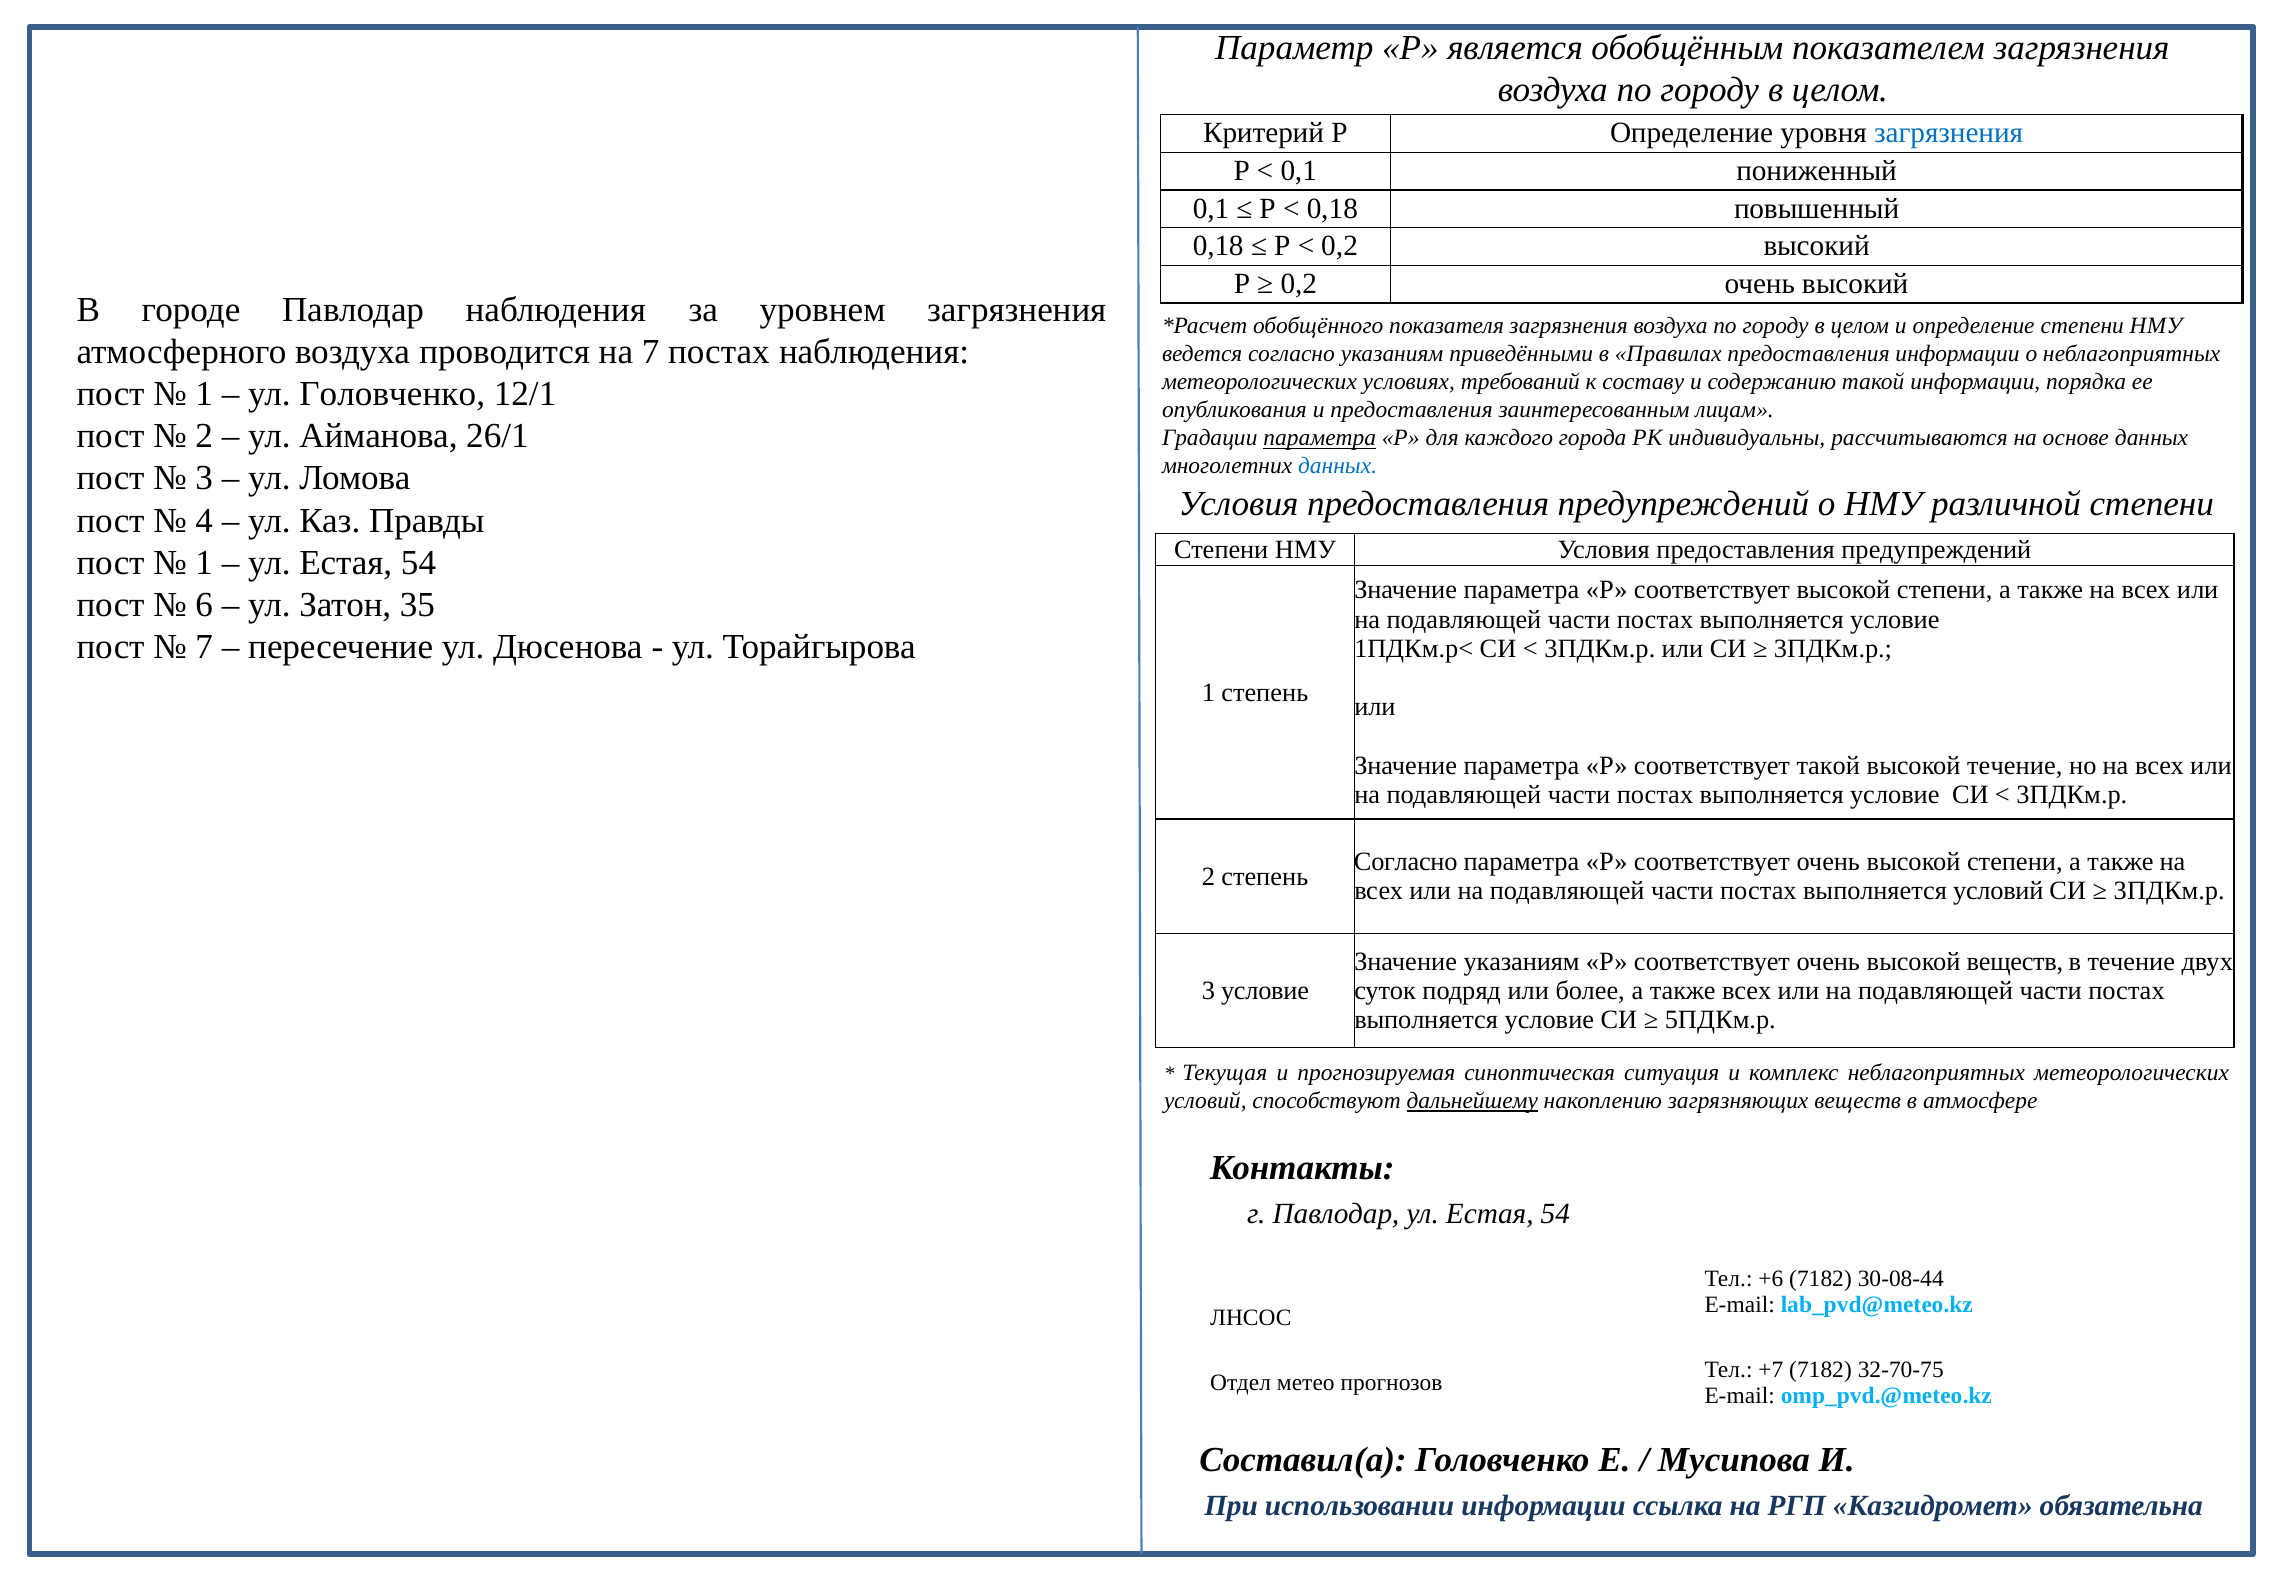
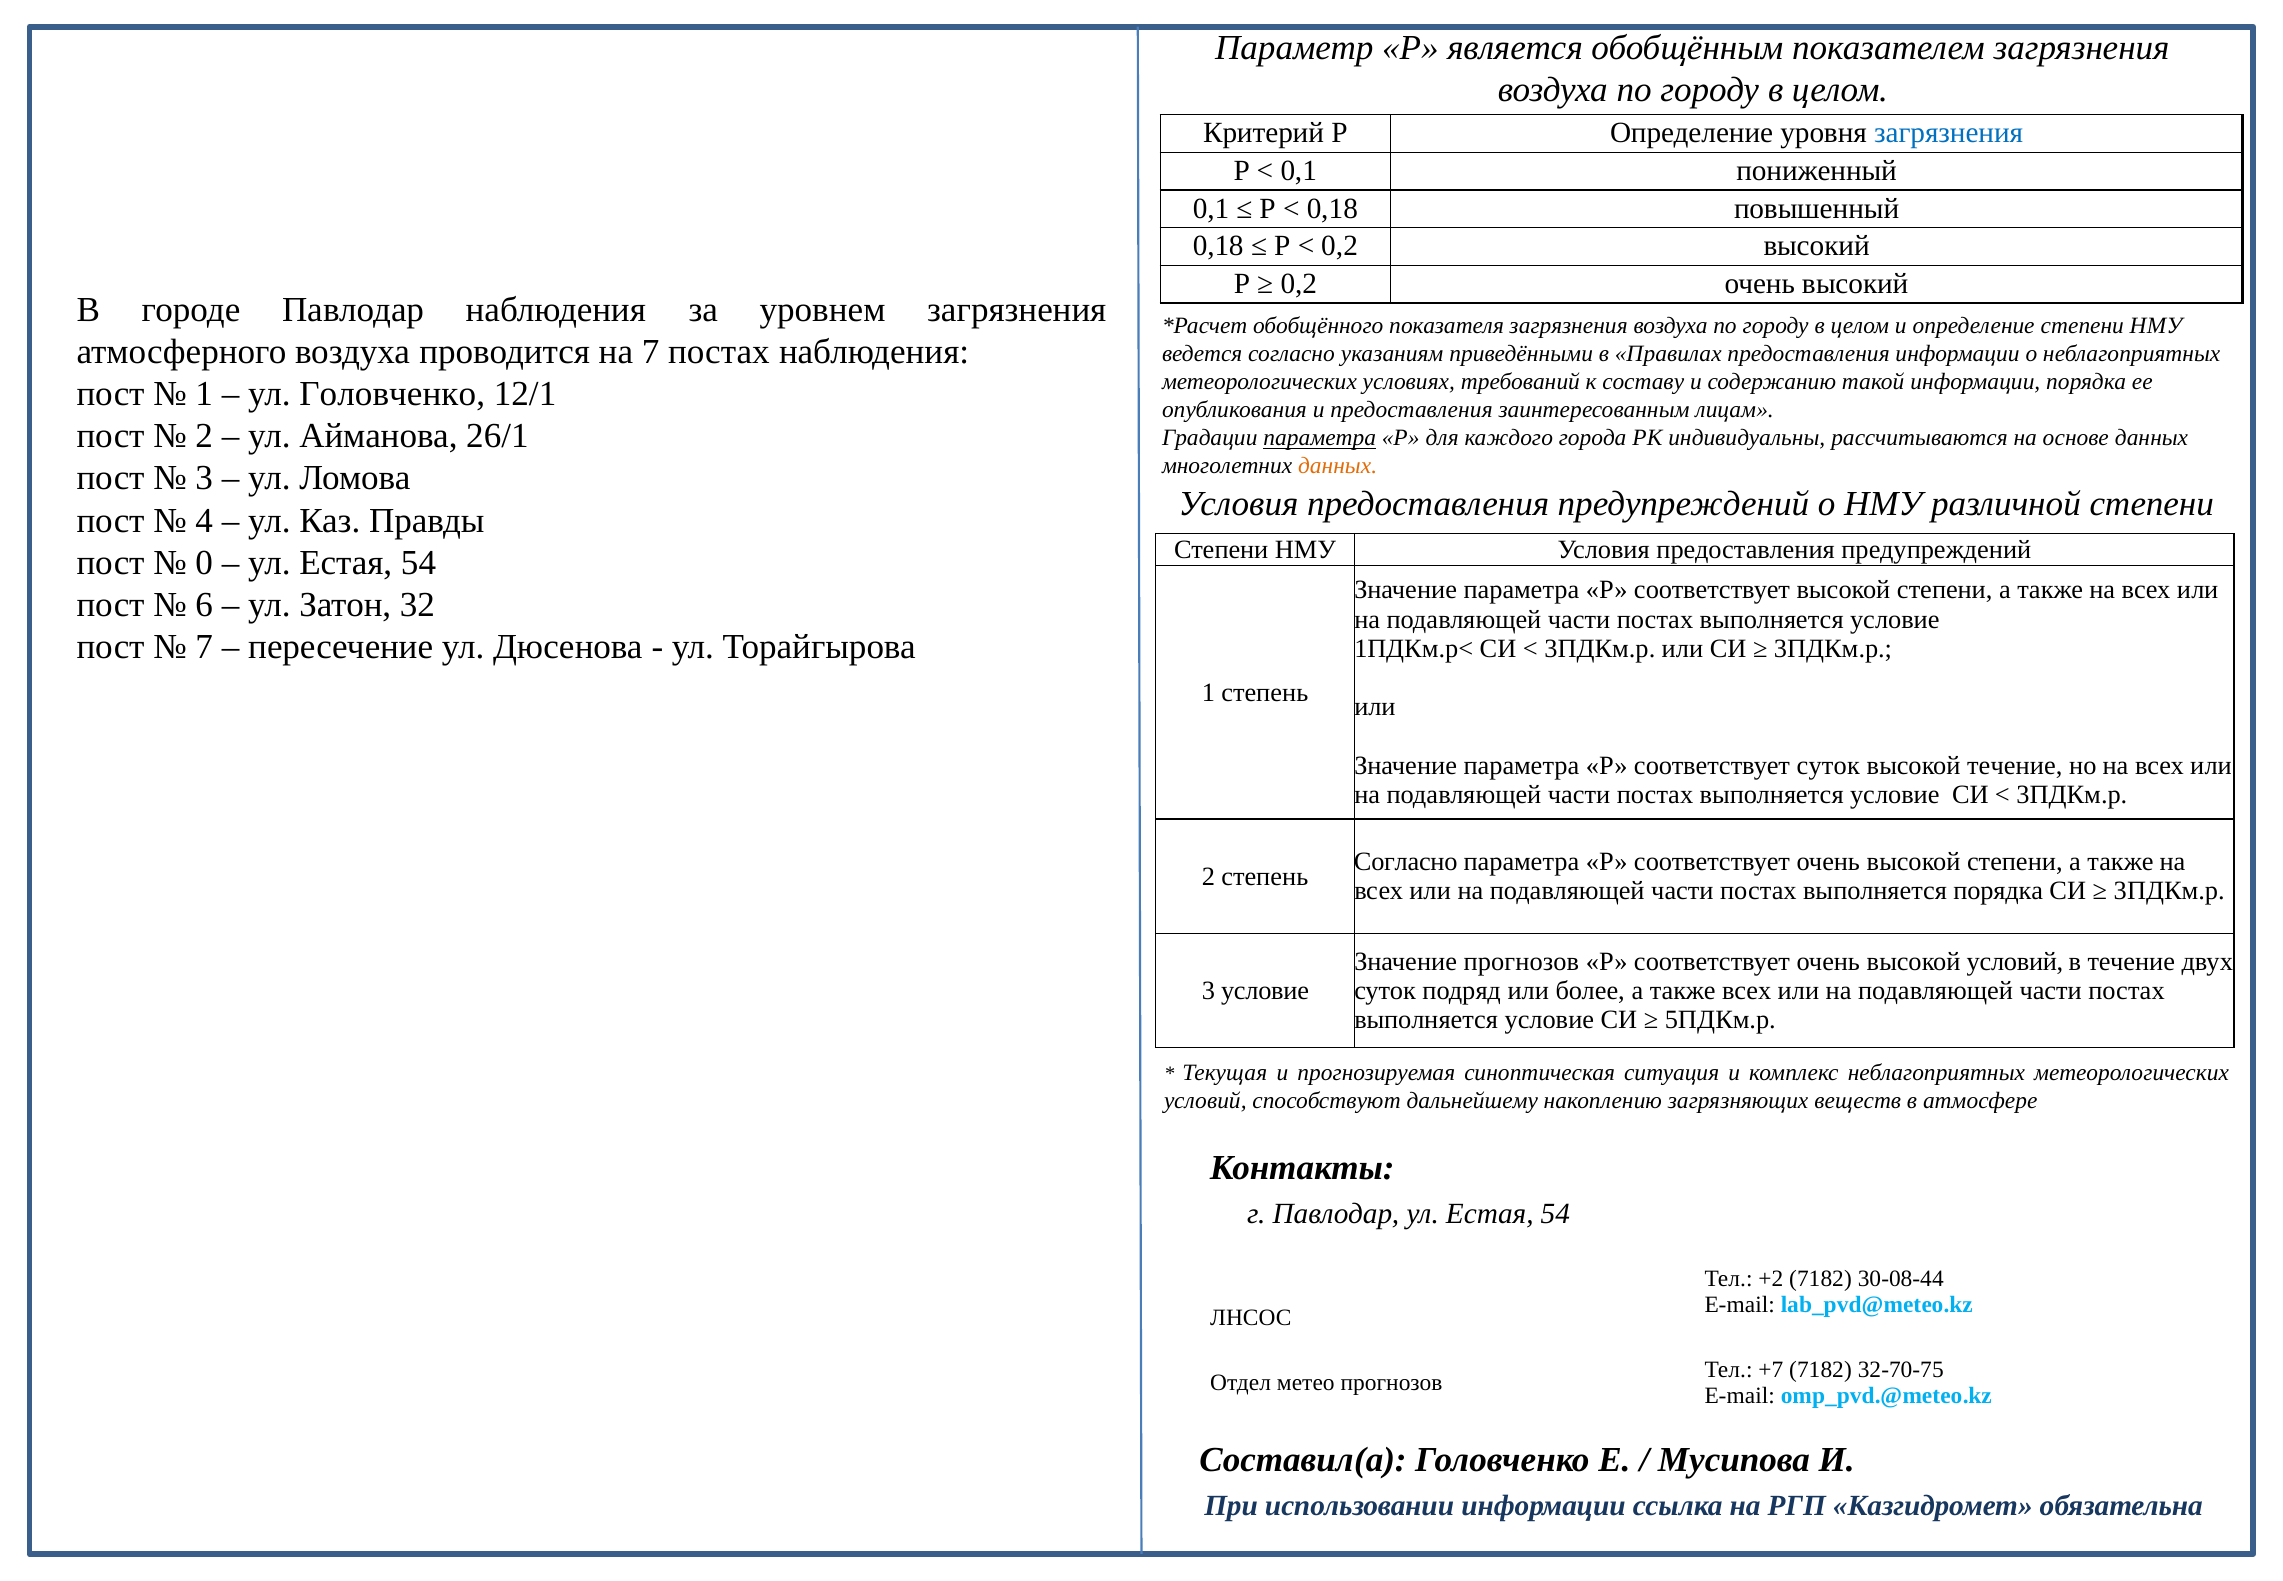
данных colour: blue -> orange (1338, 466)
1: 1 -> 0 (204, 562)
35: 35 -> 32 (417, 605)
соответствует такой: такой -> суток (1828, 765)
выполняется условий: условий -> порядка (1998, 891)
Значение указаниям: указаниям -> прогнозов (1521, 961)
высокой веществ: веществ -> условий (2015, 961)
дальнейшему underline: present -> none (1472, 1101)
+6: +6 -> +2 (1771, 1278)
